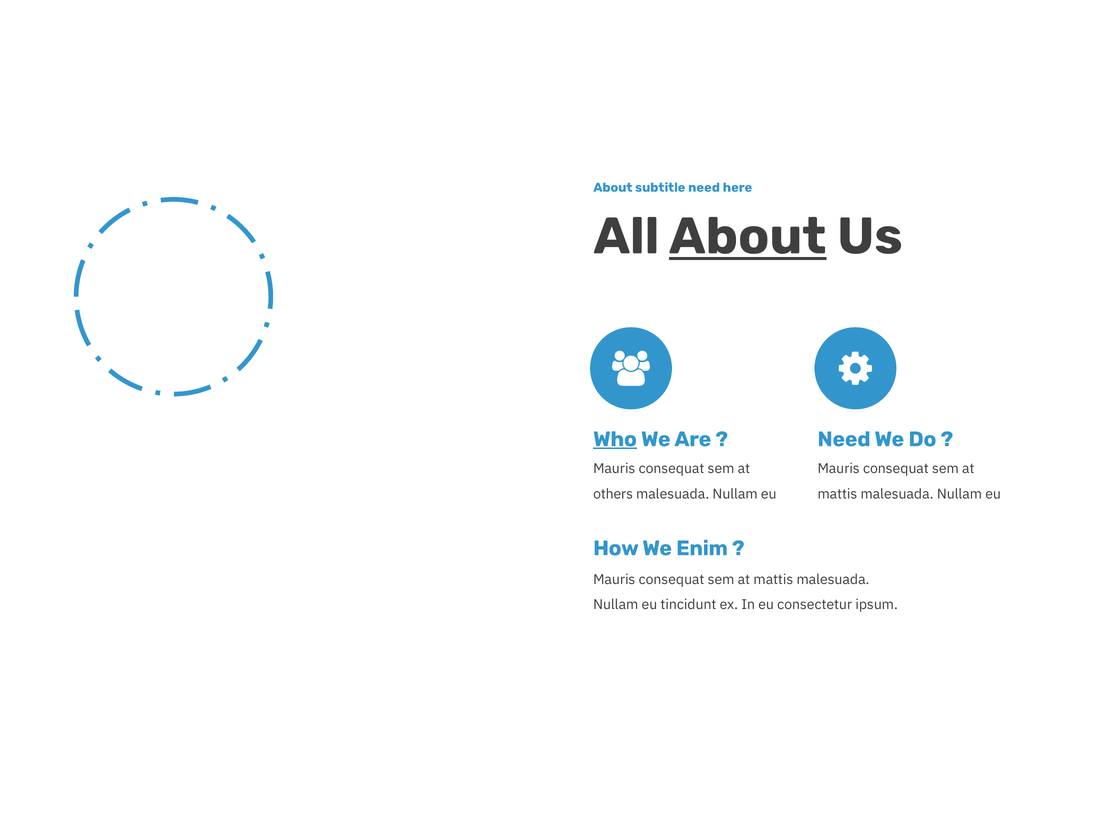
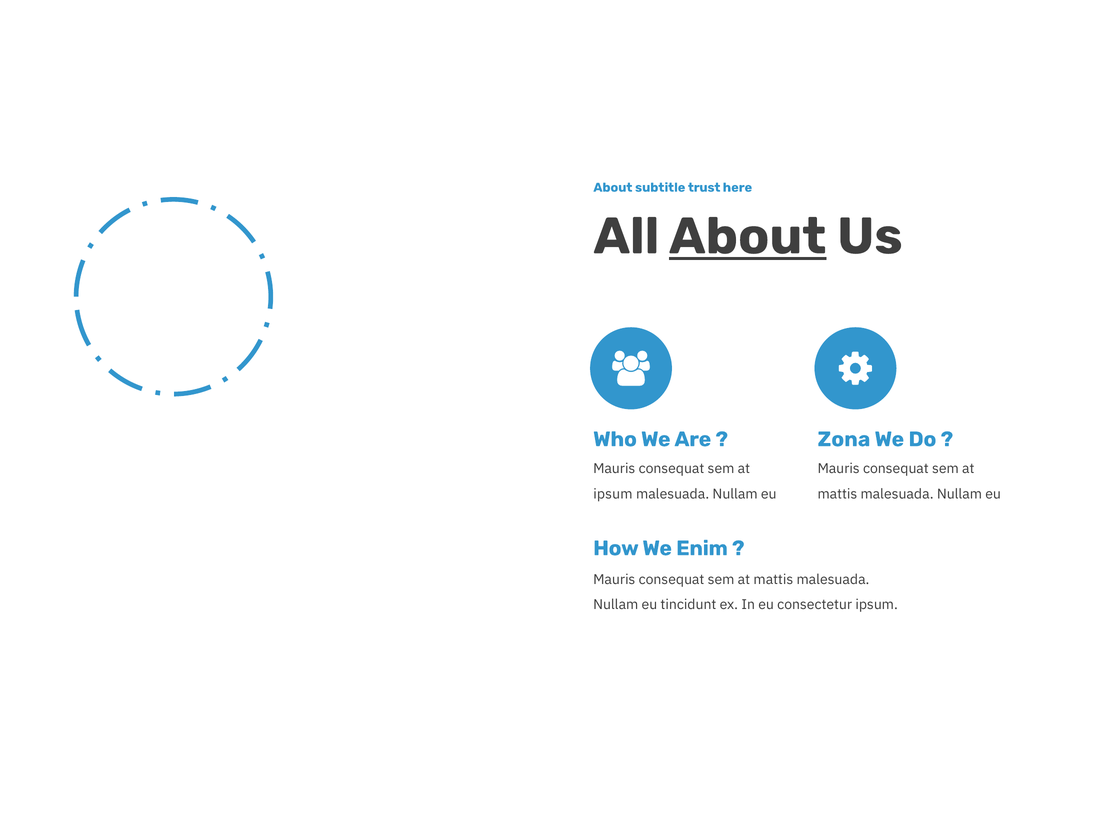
subtitle need: need -> trust (704, 188)
Who underline: present -> none (615, 439)
Need: Need -> Zona (844, 439)
others: others -> ipsum (613, 494)
